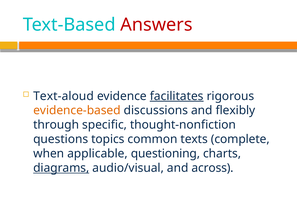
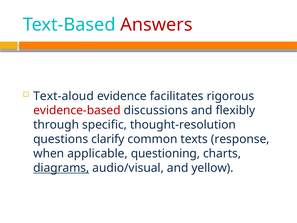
facilitates underline: present -> none (177, 96)
evidence-based colour: orange -> red (77, 110)
thought-nonfiction: thought-nonfiction -> thought-resolution (183, 125)
topics: topics -> clarify (108, 139)
complete: complete -> response (240, 139)
across: across -> yellow (213, 168)
